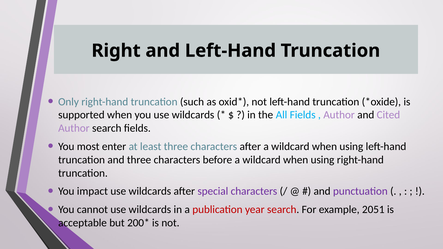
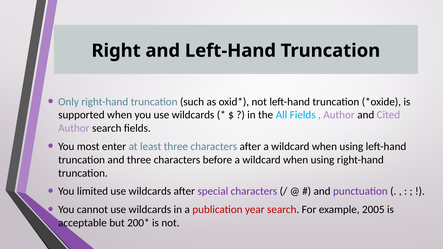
impact: impact -> limited (92, 191)
2051: 2051 -> 2005 (373, 210)
